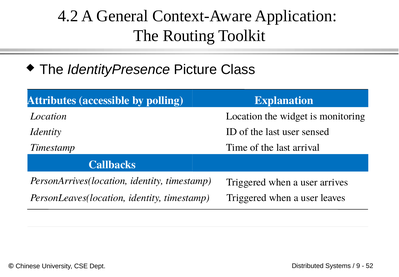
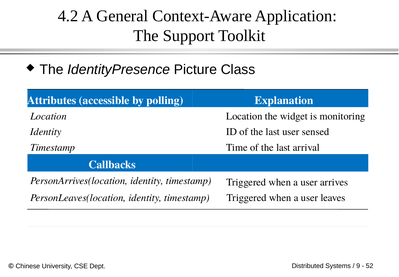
Routing: Routing -> Support (189, 36)
